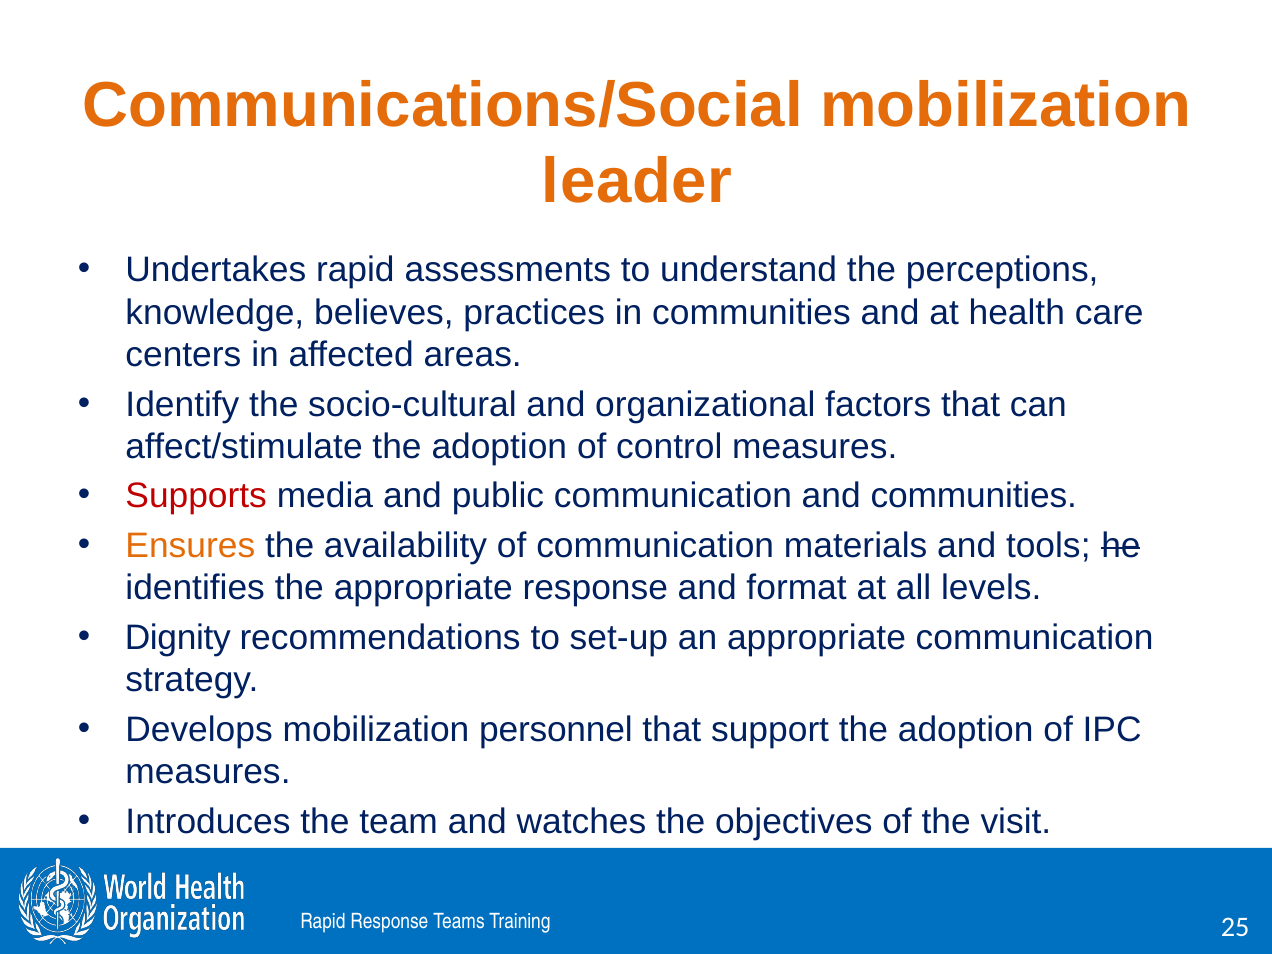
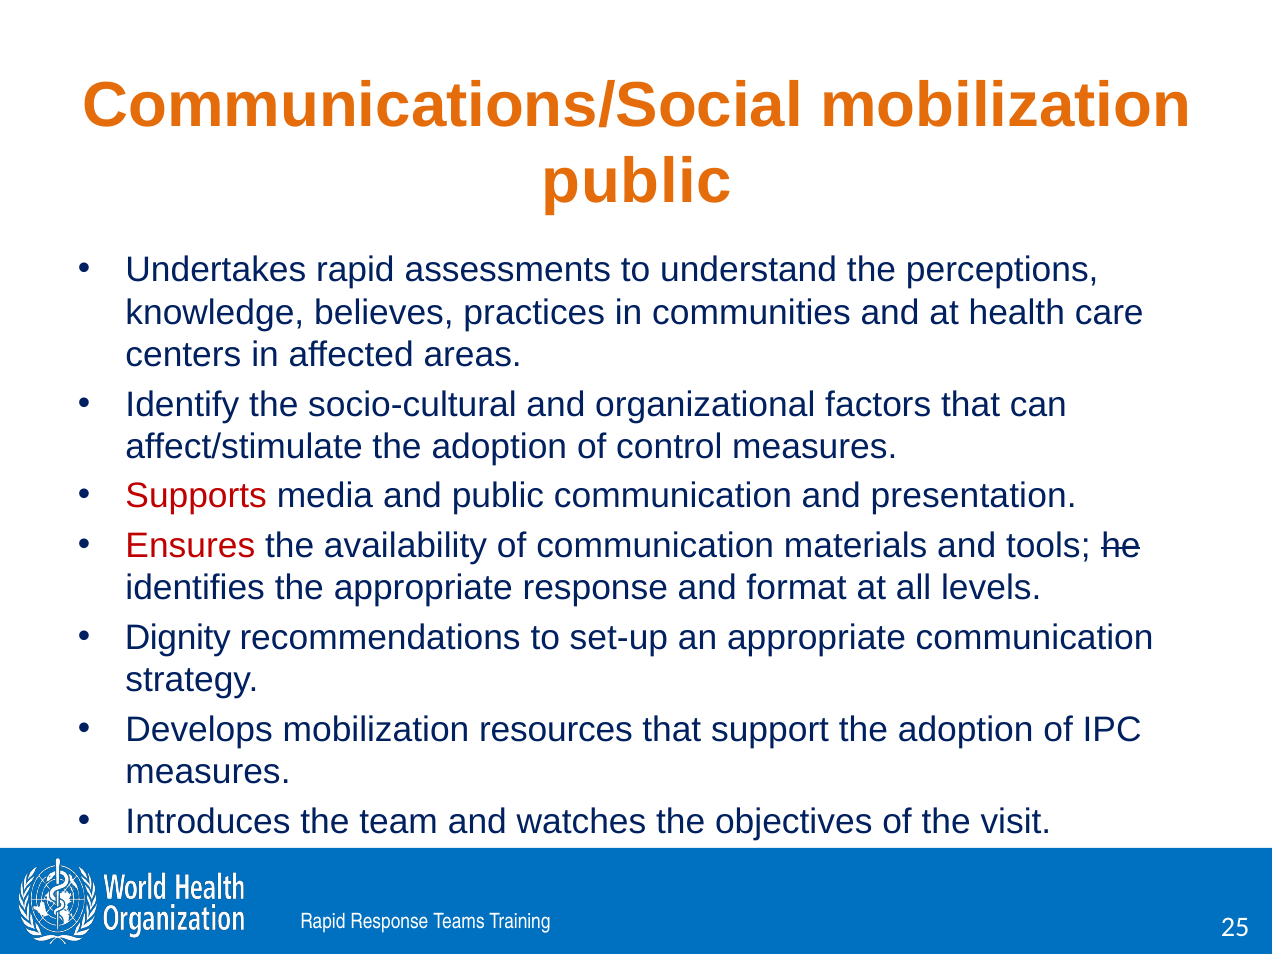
leader: leader -> public (637, 182)
and communities: communities -> presentation (974, 496)
Ensures colour: orange -> red (190, 546)
personnel: personnel -> resources (556, 730)
